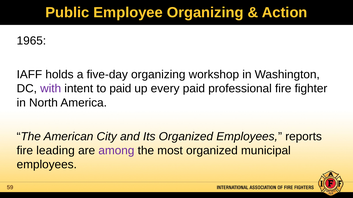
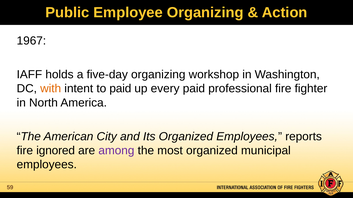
1965: 1965 -> 1967 (31, 41)
with colour: purple -> orange (51, 89)
leading: leading -> ignored (56, 151)
